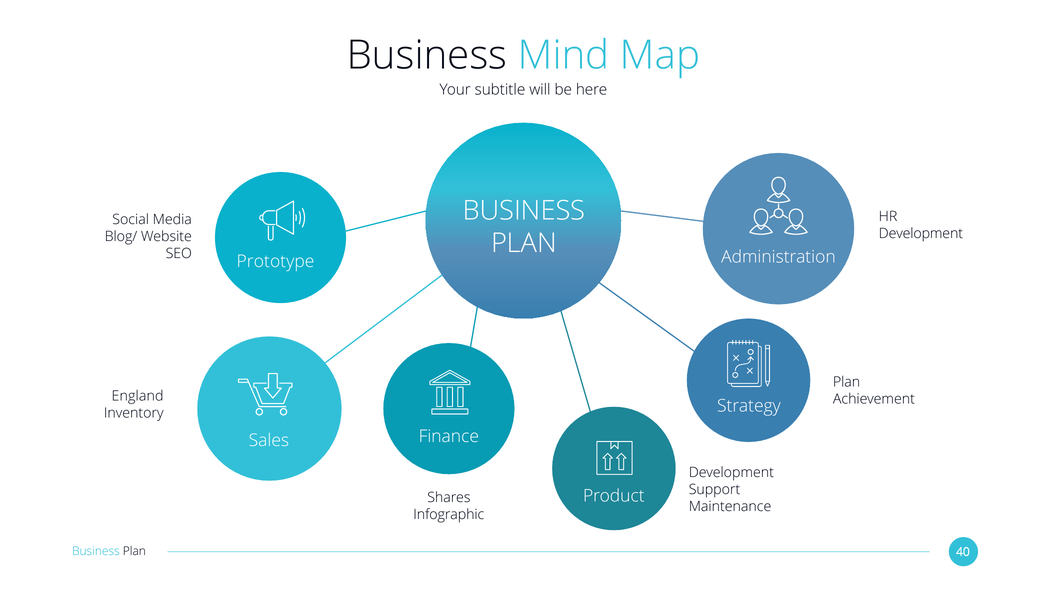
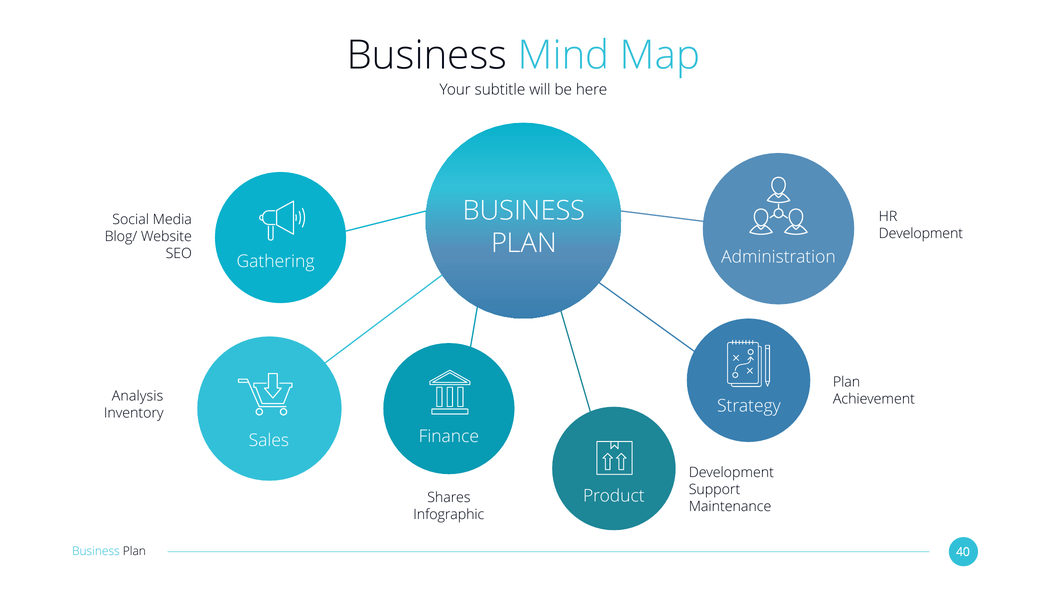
Prototype: Prototype -> Gathering (276, 262)
England: England -> Analysis (138, 396)
